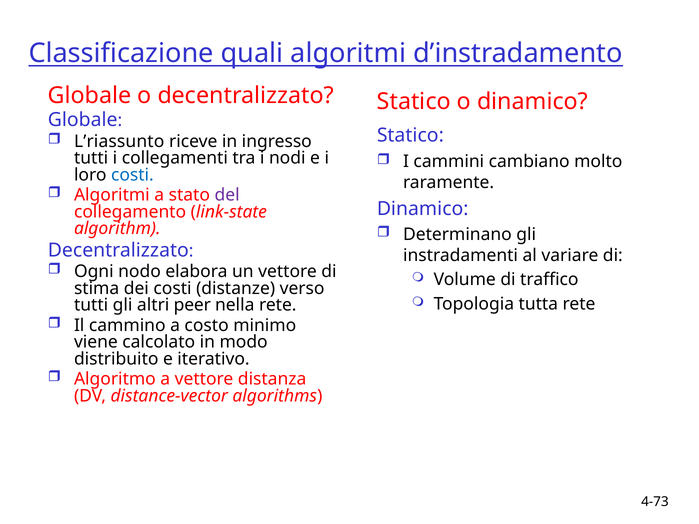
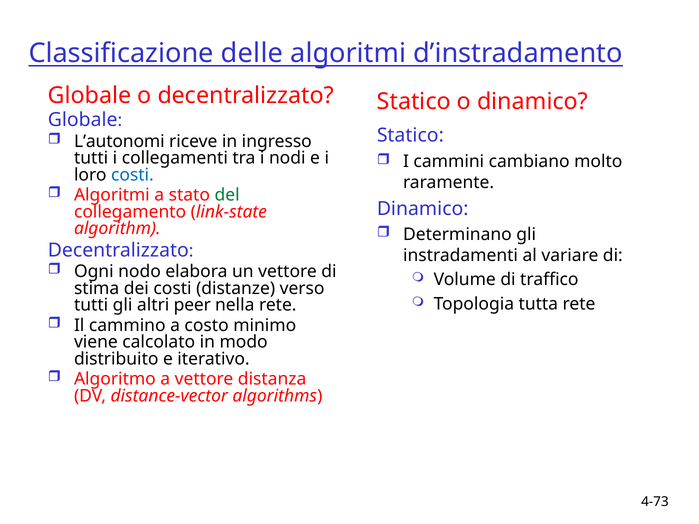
quali: quali -> delle (252, 53)
L’riassunto: L’riassunto -> L’autonomi (119, 141)
del colour: purple -> green (227, 195)
